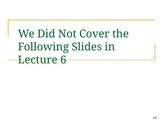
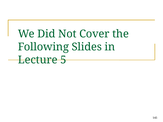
6: 6 -> 5 (63, 60)
